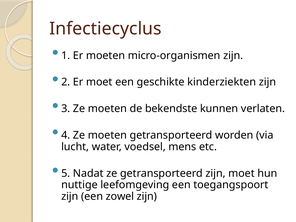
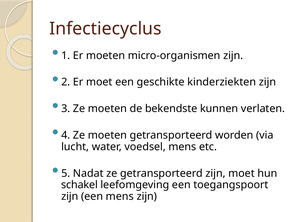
nuttige: nuttige -> schakel (80, 185)
een zowel: zowel -> mens (120, 196)
